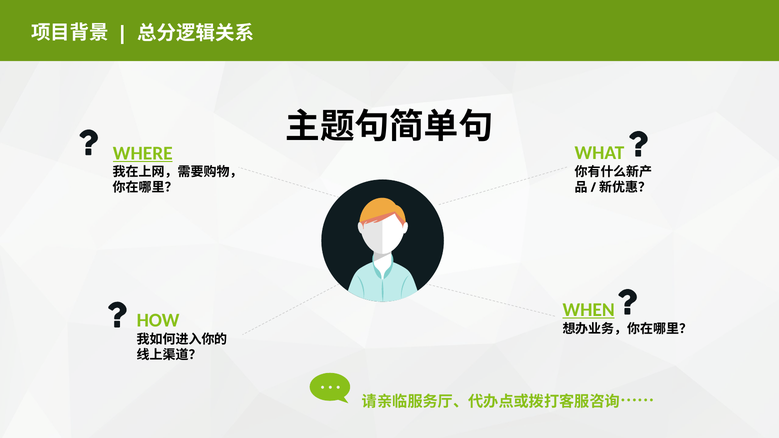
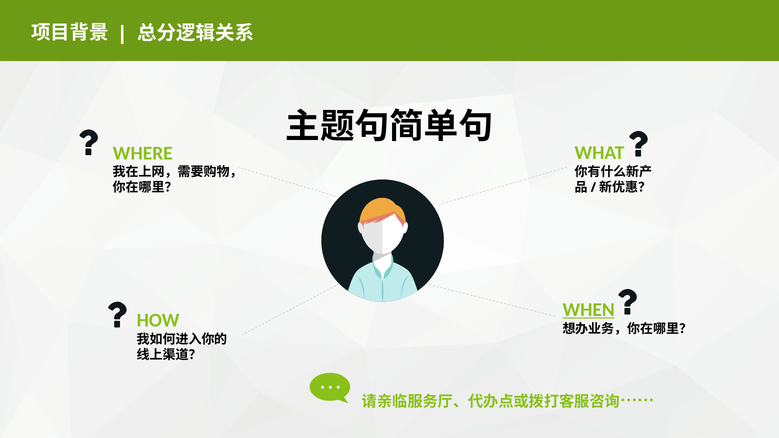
WHERE underline: present -> none (143, 153)
